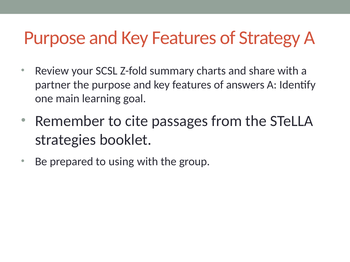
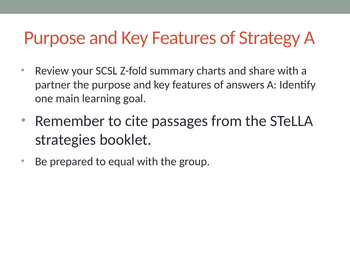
using: using -> equal (121, 162)
